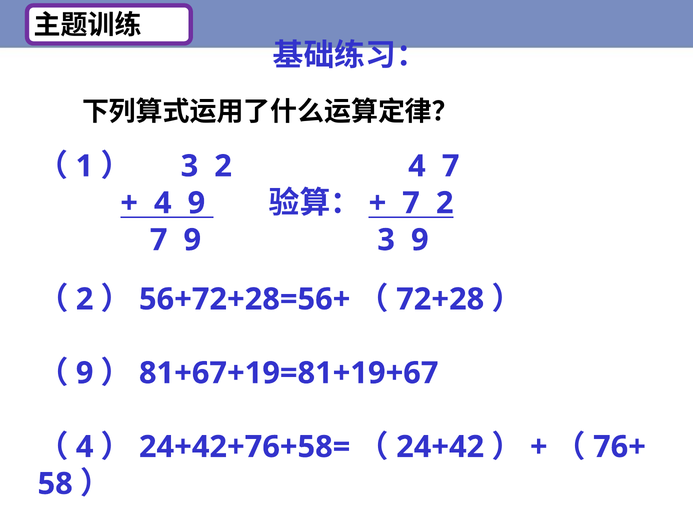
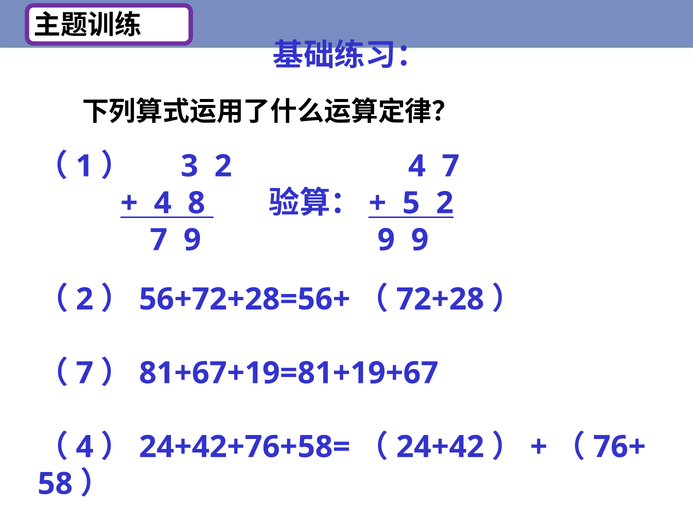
4 9: 9 -> 8 (196, 203)
7: 7 -> 5 (411, 203)
7 9 3: 3 -> 9 (386, 240)
9: 9 -> 7 (85, 374)
